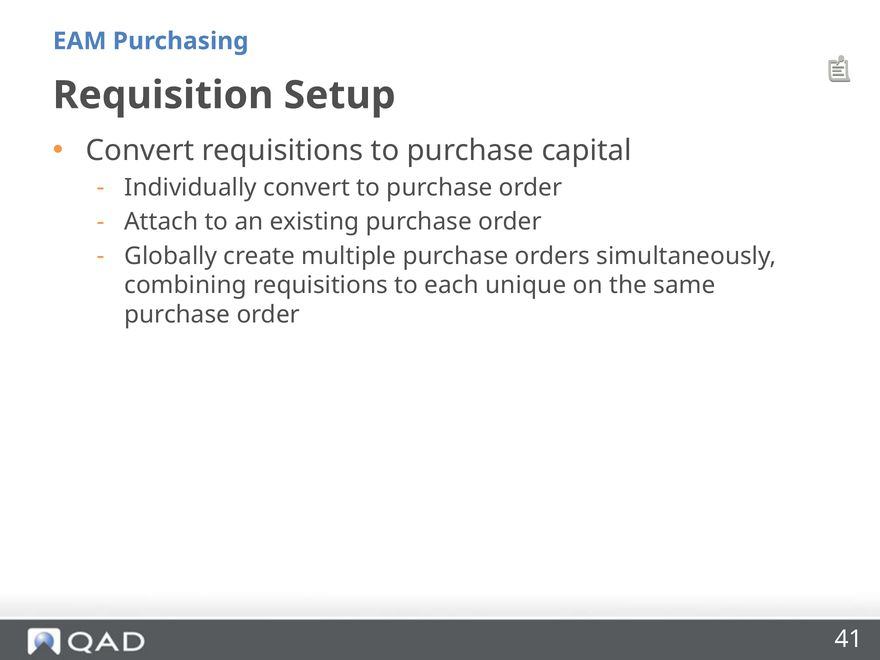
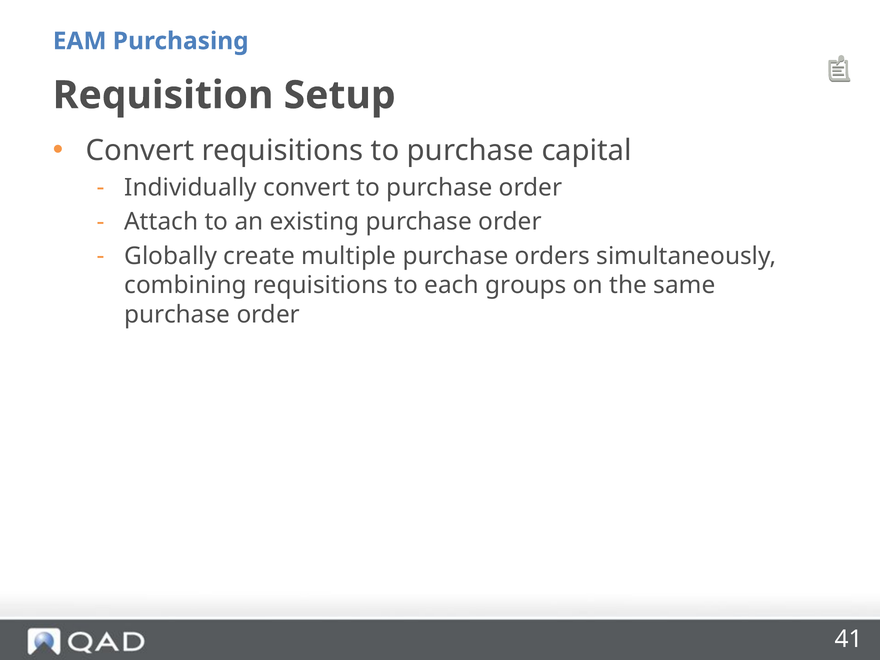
unique: unique -> groups (526, 285)
